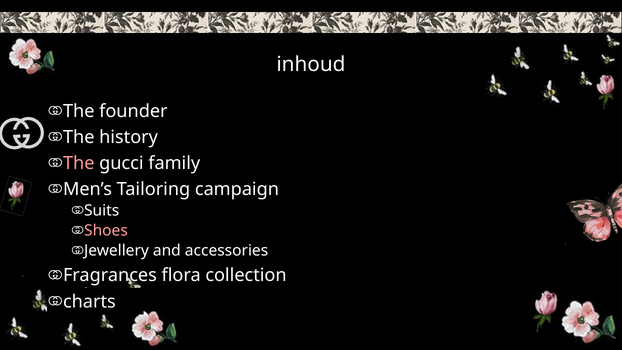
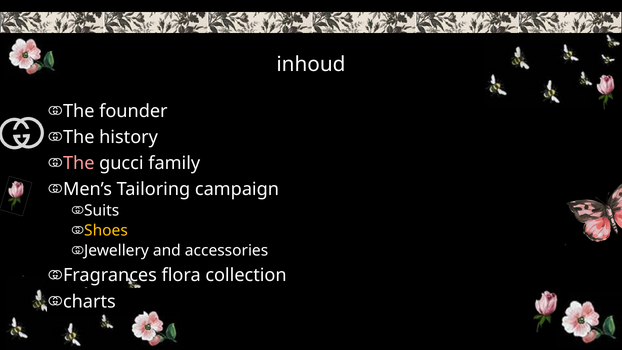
Shoes colour: pink -> yellow (106, 231)
